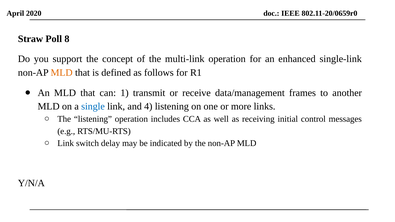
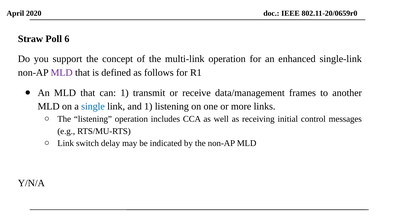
8: 8 -> 6 (67, 39)
MLD colour: orange -> purple (62, 73)
and 4: 4 -> 1 (148, 106)
